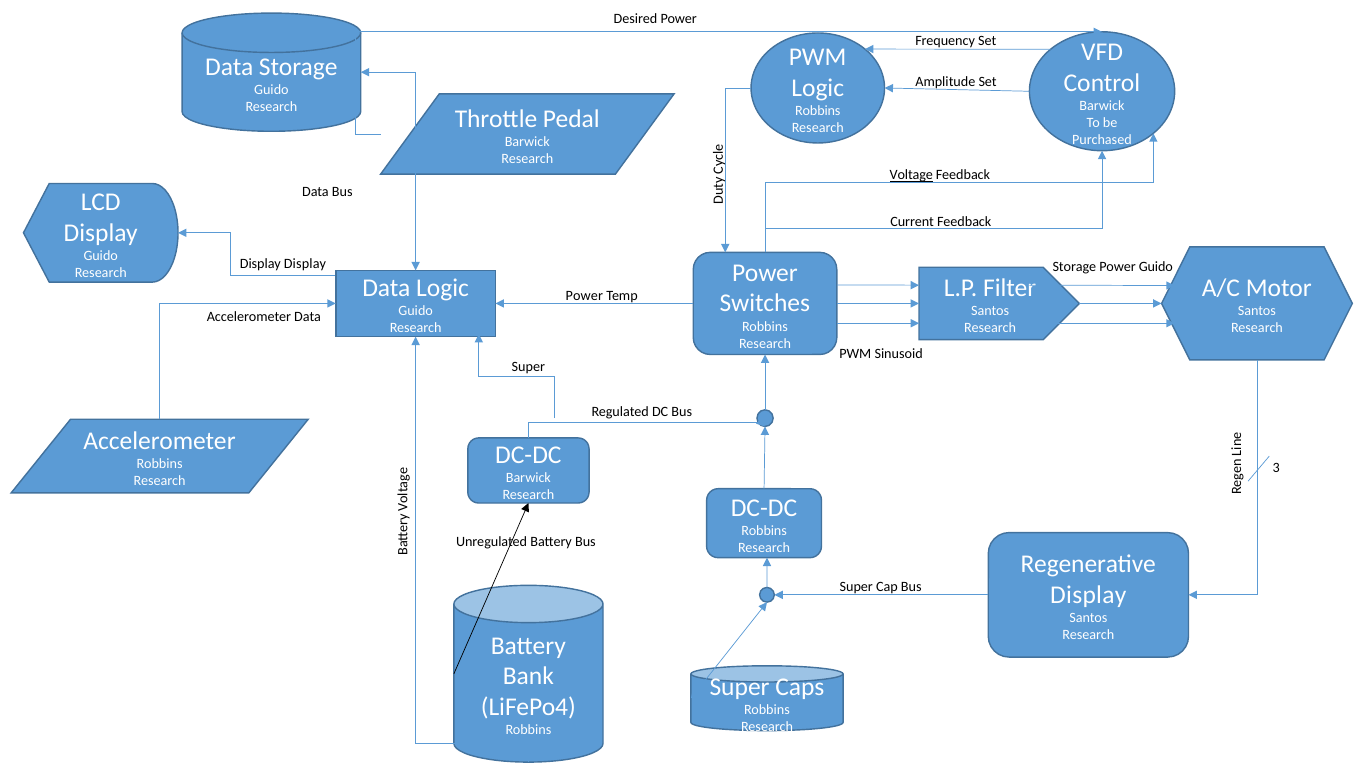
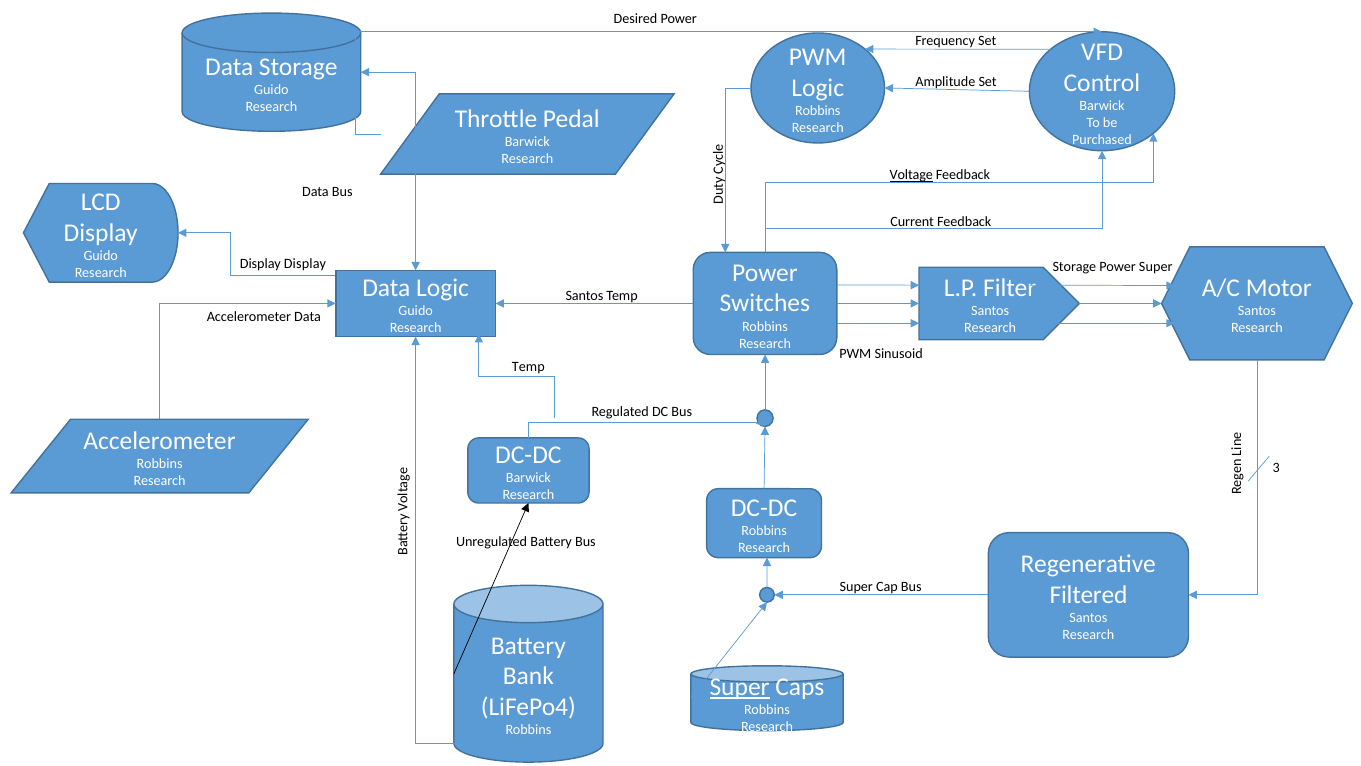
Power Guido: Guido -> Super (1156, 267)
Power: Power -> Santos (584, 296)
Super: Super -> Temp (528, 367)
Display: Display -> Filtered (1089, 595)
Super underline: none -> present (740, 687)
